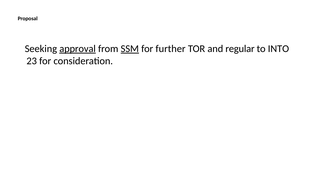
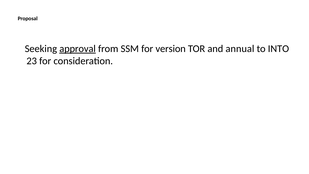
SSM underline: present -> none (130, 49)
further: further -> version (171, 49)
regular: regular -> annual (240, 49)
